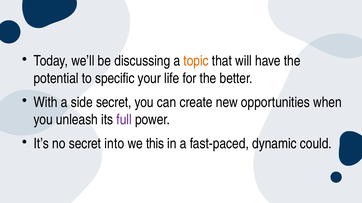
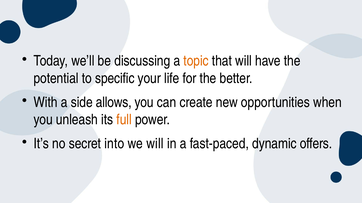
side secret: secret -> allows (114, 103)
full colour: purple -> orange (124, 120)
we this: this -> will (155, 144)
could: could -> offers (316, 144)
